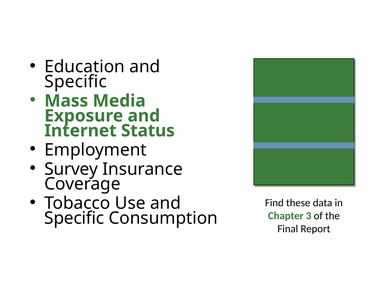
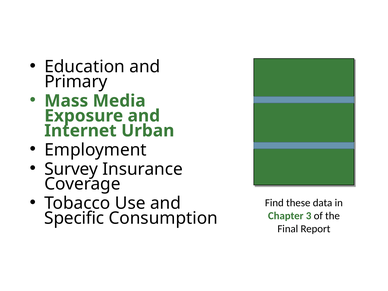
Specific: Specific -> Primary (76, 82)
Status: Status -> Urban (148, 131)
